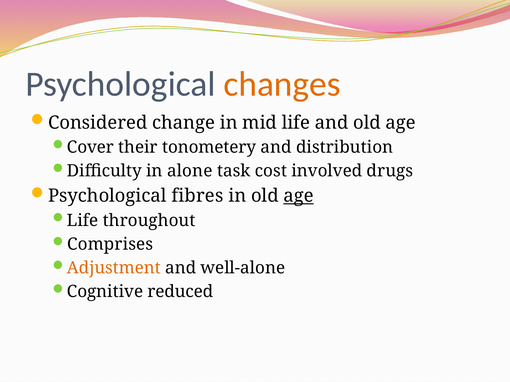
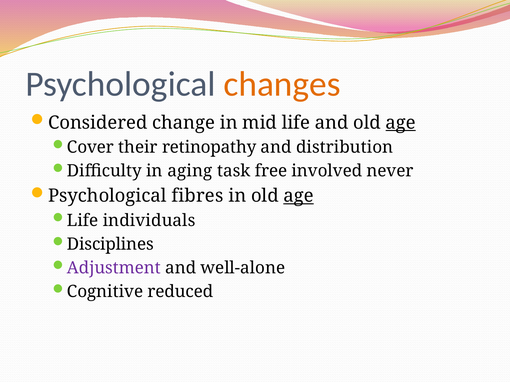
age underline: none -> present (401, 123)
tonometery: tonometery -> retinopathy (209, 147)
alone: alone -> aging (190, 171)
cost: cost -> free (271, 171)
drugs: drugs -> never (390, 171)
throughout: throughout -> individuals (149, 221)
Comprises: Comprises -> Disciplines (110, 244)
Adjustment colour: orange -> purple (114, 268)
